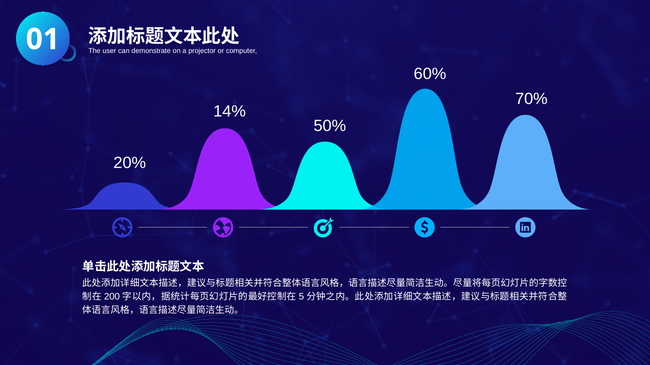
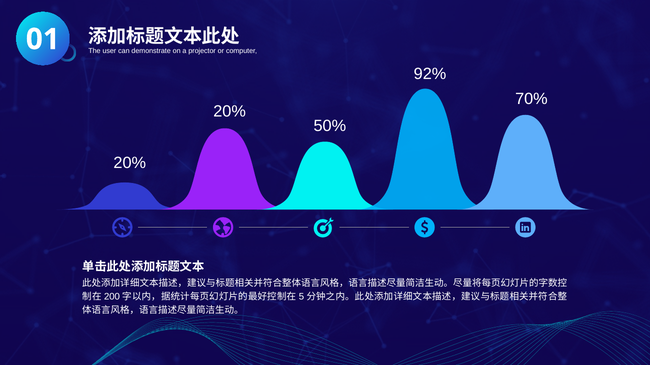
60%: 60% -> 92% (430, 74)
14%: 14% -> 20% (230, 112)
